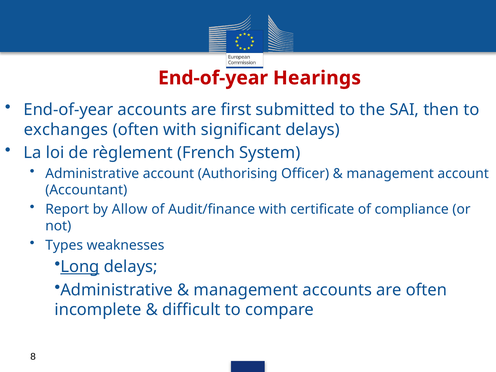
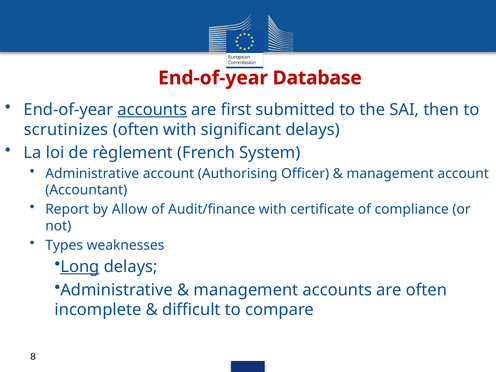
Hearings: Hearings -> Database (317, 78)
accounts underline: none -> present (152, 110)
exchanges: exchanges -> scrutinizes (66, 130)
